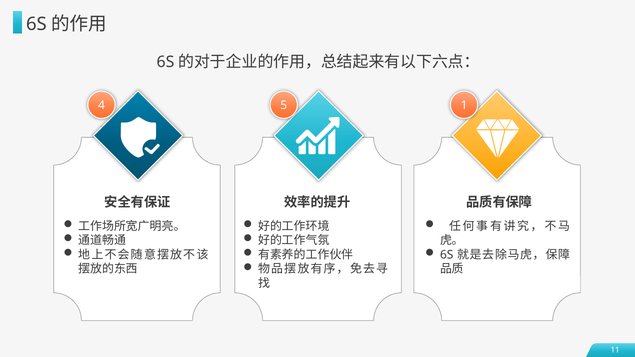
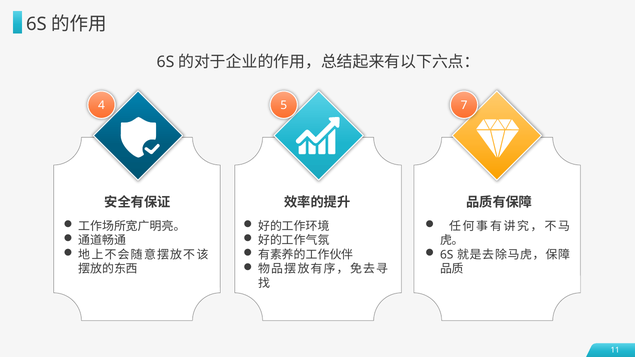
1: 1 -> 7 (464, 105)
